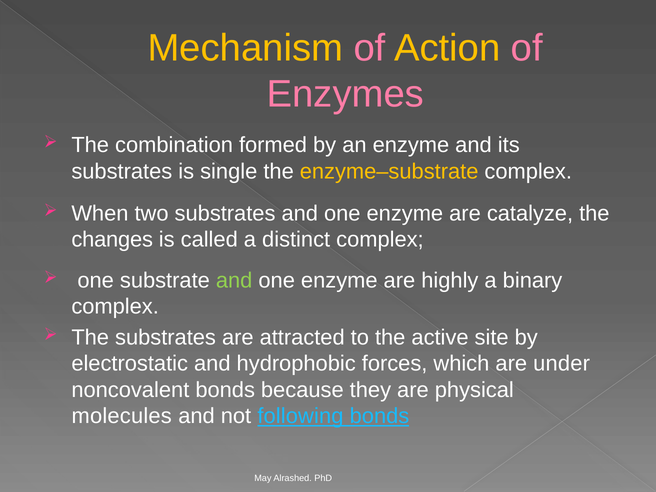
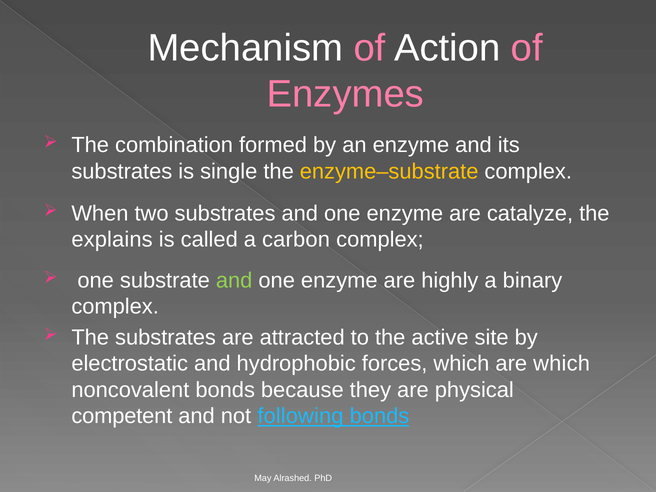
Mechanism colour: yellow -> white (245, 48)
Action colour: yellow -> white (447, 48)
changes: changes -> explains (112, 240)
distinct: distinct -> carbon (296, 240)
are under: under -> which (562, 364)
molecules: molecules -> competent (122, 416)
